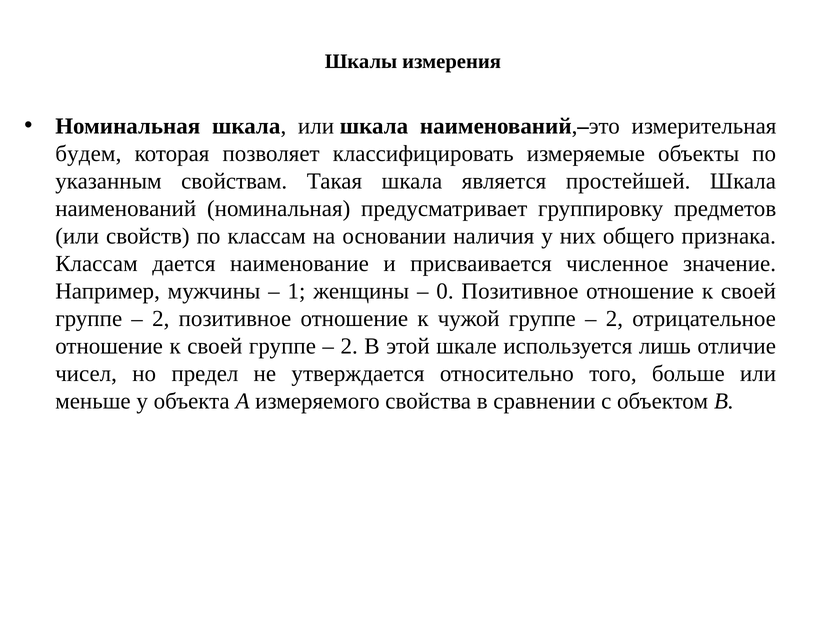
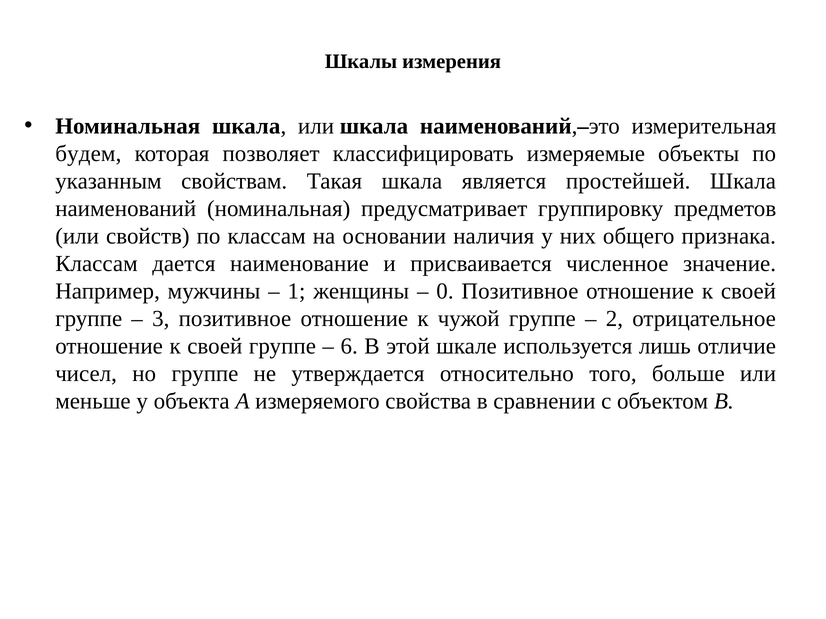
2: 2 -> 3 (161, 319)
2: 2 -> 6 (349, 347)
но предел: предел -> группе (205, 374)
